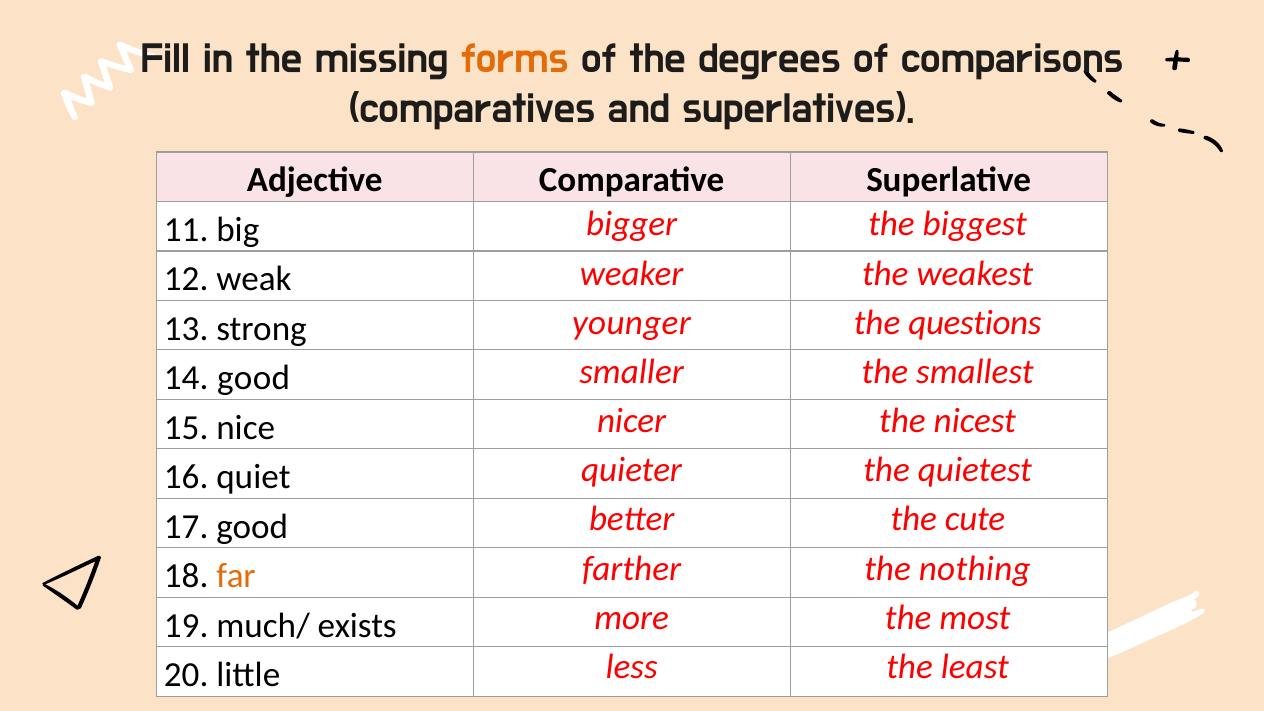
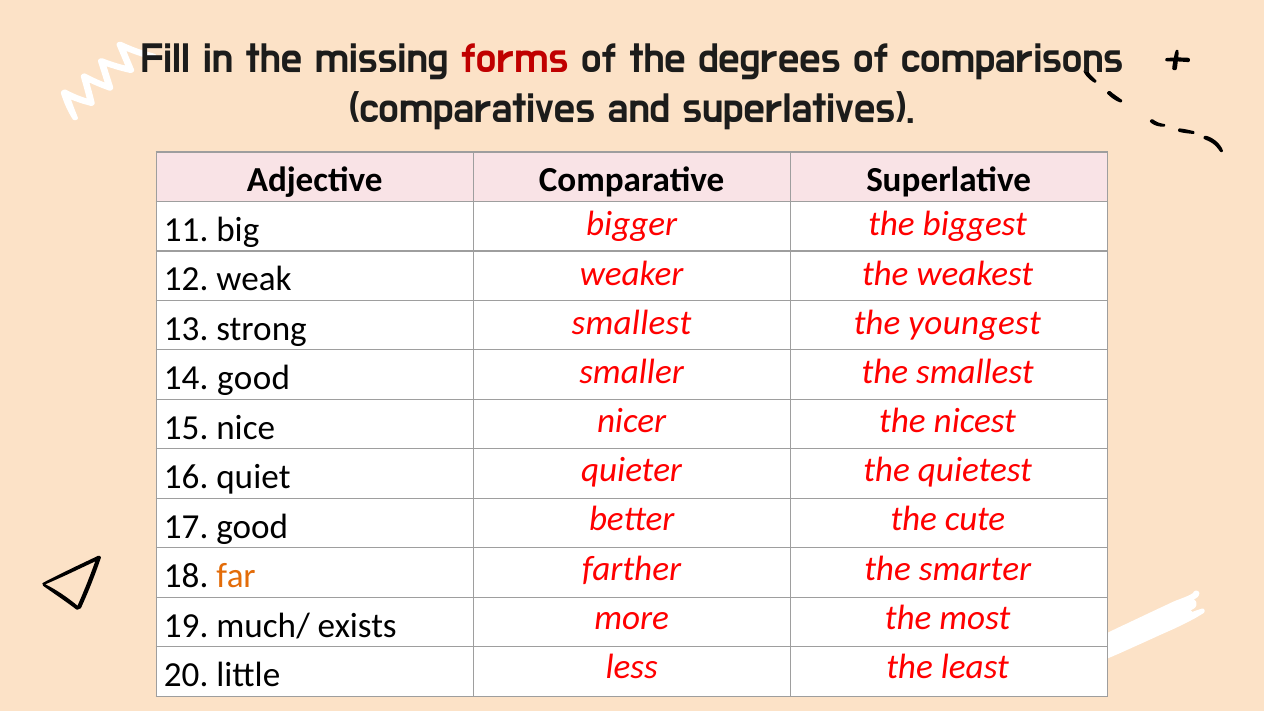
forms colour: orange -> red (515, 58)
younger: younger -> smallest (632, 323)
questions: questions -> youngest (975, 323)
nothing: nothing -> smarter (975, 569)
